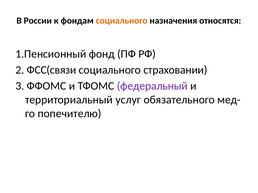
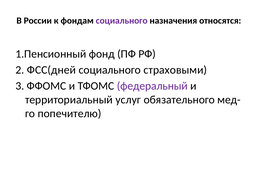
социального colour: orange -> purple (122, 21)
ФСС(связи: ФСС(связи -> ФСС(дней (51, 70)
страховании: страховании -> страховыми (175, 70)
